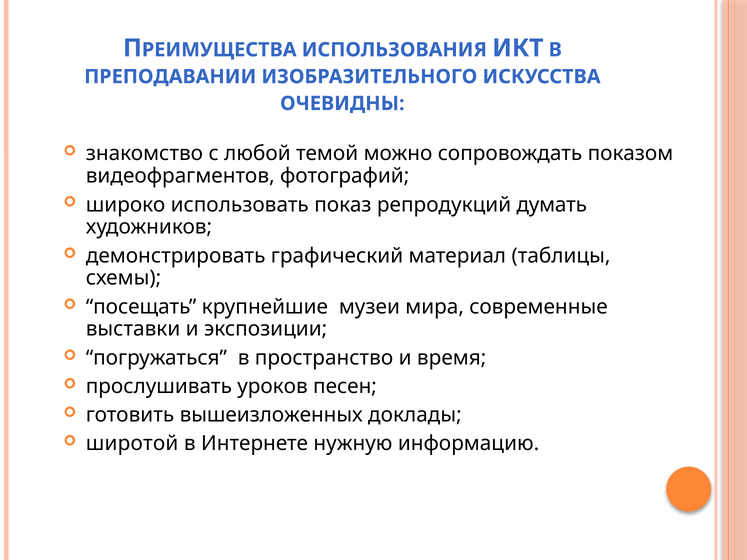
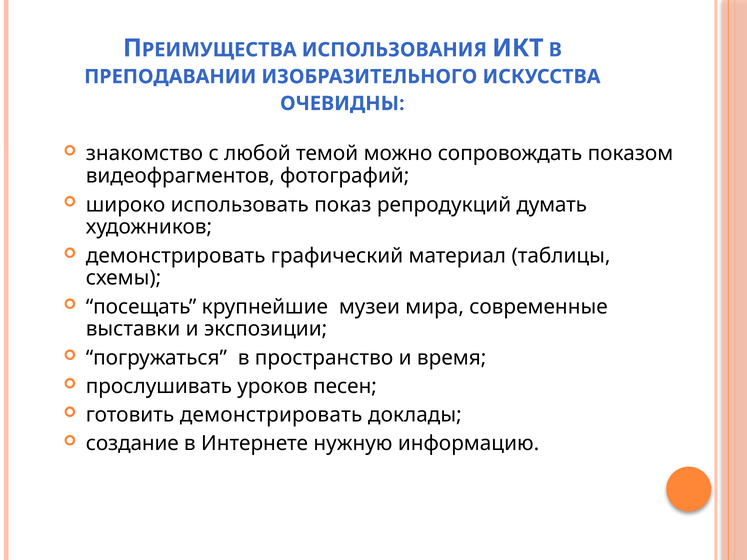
готовить вышеизложенных: вышеизложенных -> демонстрировать (271, 415)
широтой: широтой -> создание (132, 444)
